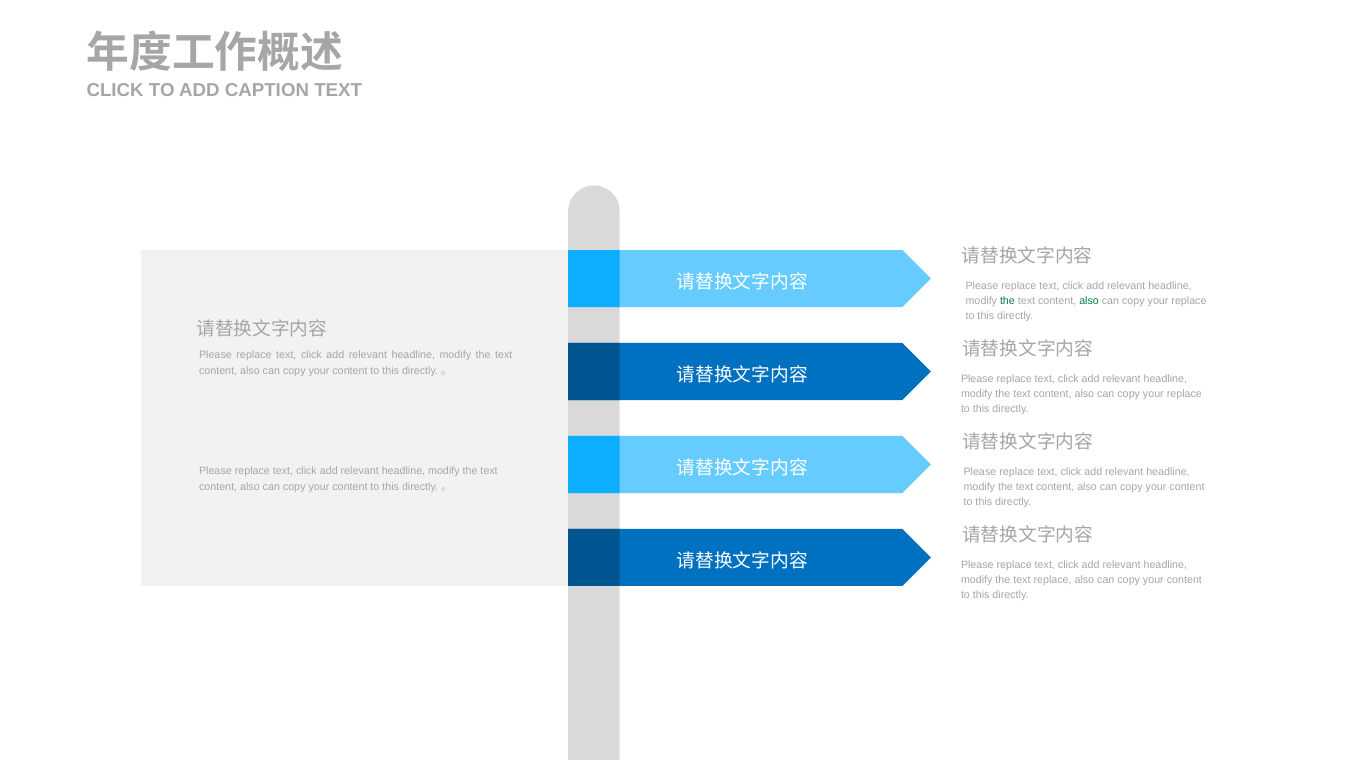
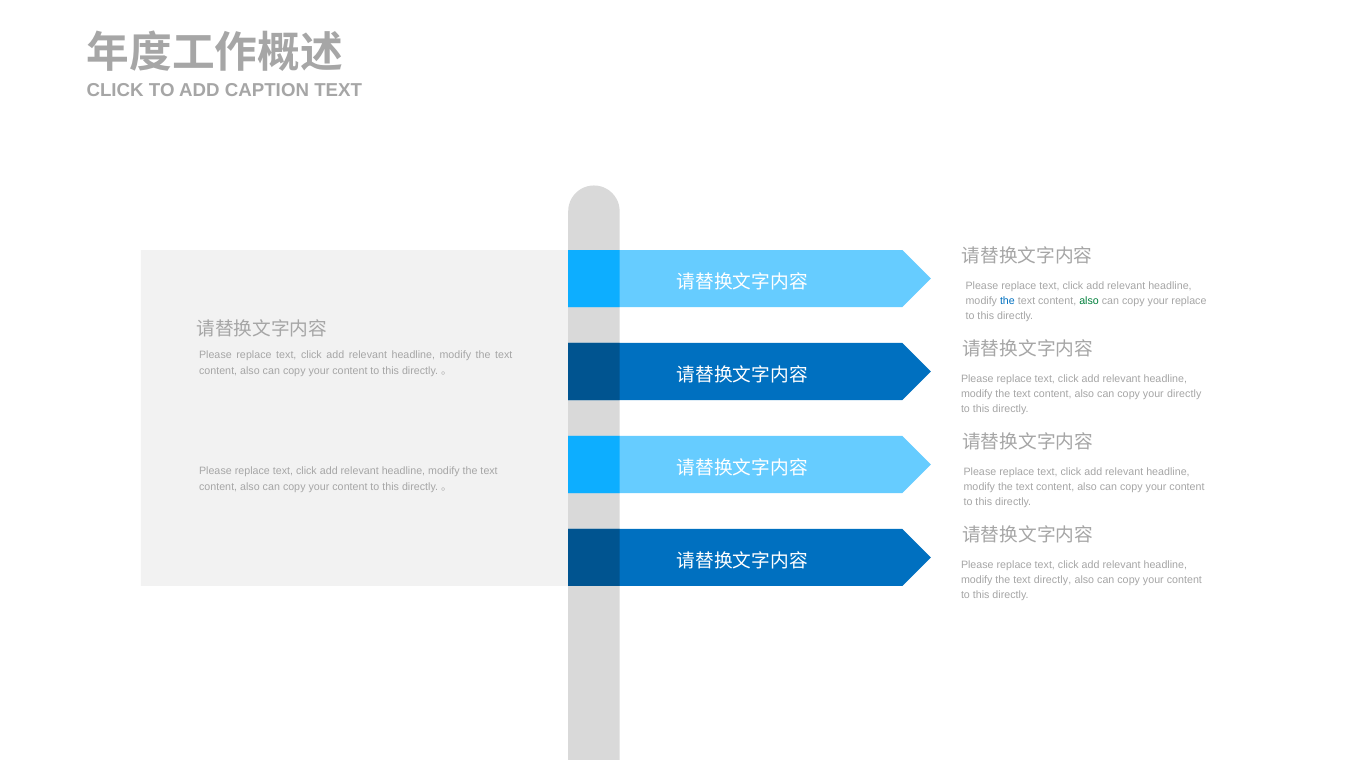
the colour: green -> blue (1007, 301)
replace: replace -> directly (1184, 394)
text replace: replace -> directly (1053, 580)
